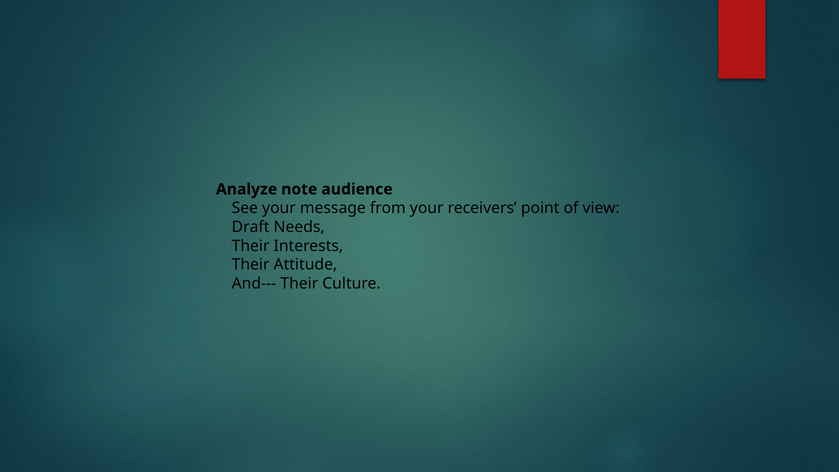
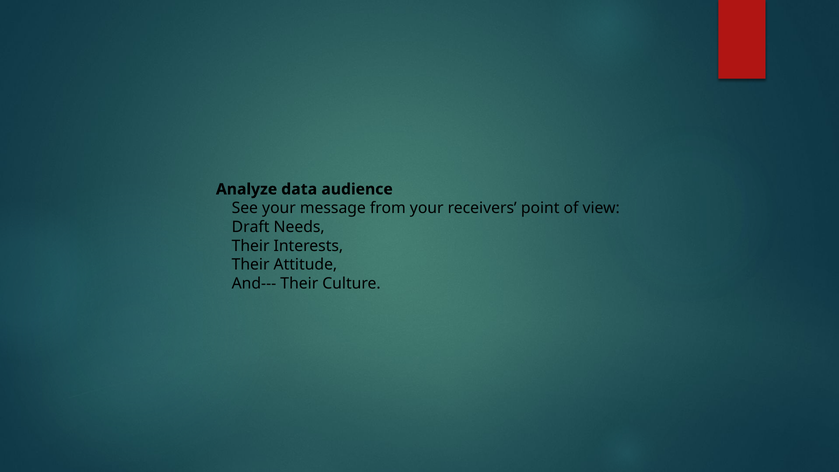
note: note -> data (299, 189)
